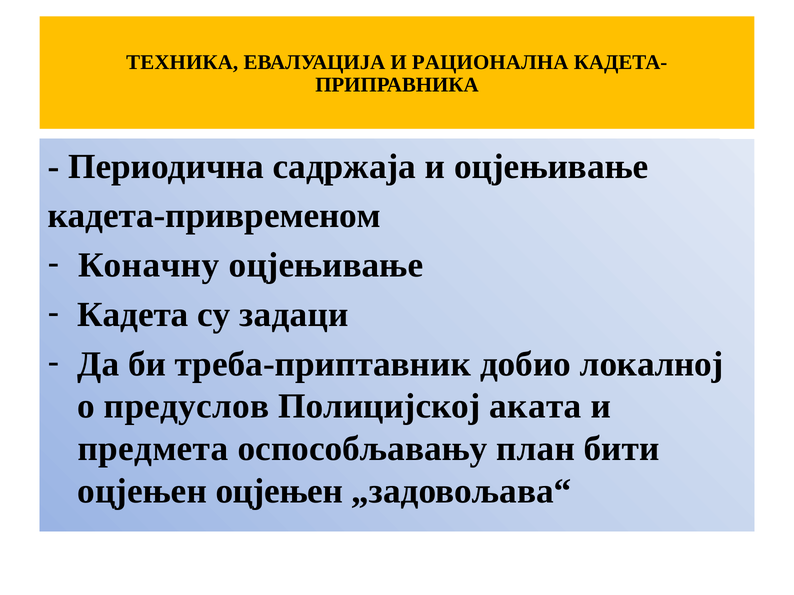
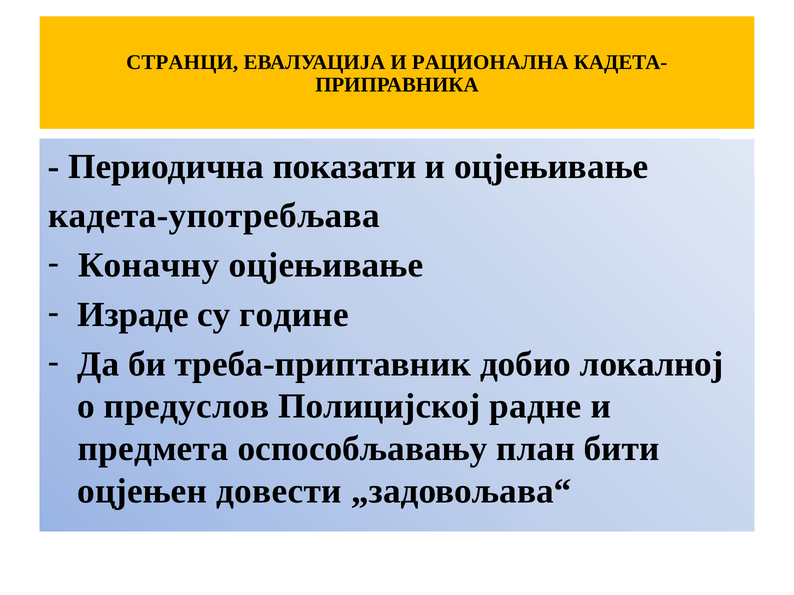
ТЕХНИКА: ТЕХНИКА -> СТРАНЦИ (182, 63)
садржаја: садржаја -> показати (345, 167)
кадета-привременом: кадета-привременом -> кадета-употребљава (214, 216)
Кадета: Кадета -> Израде (133, 315)
задаци: задаци -> године (294, 315)
аката: аката -> радне (535, 407)
оцјењен оцјењен: оцјењен -> довести (279, 491)
